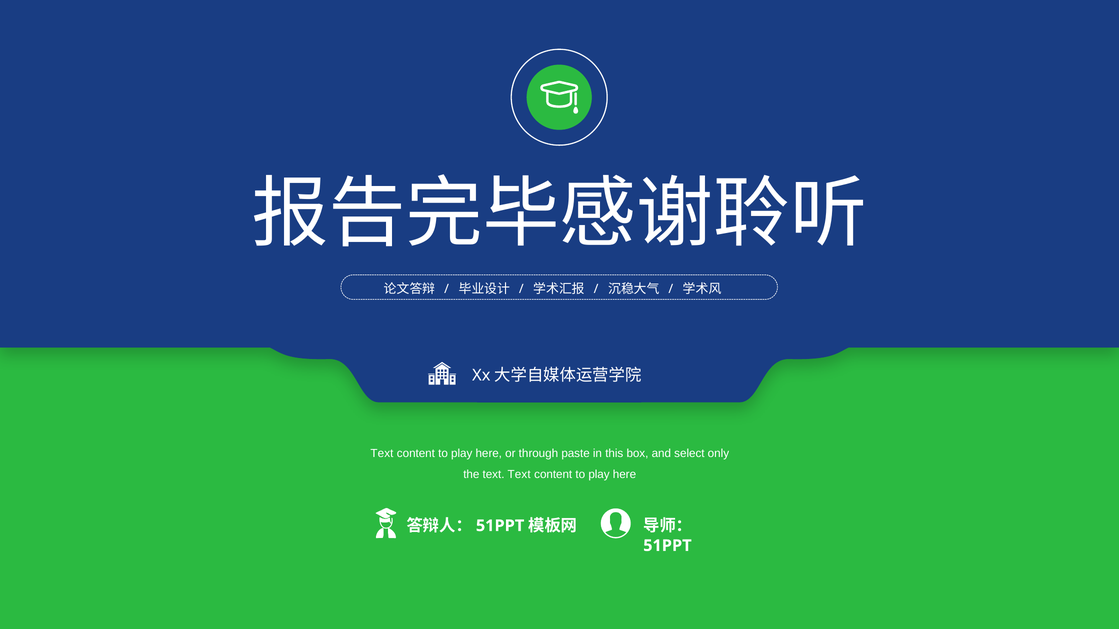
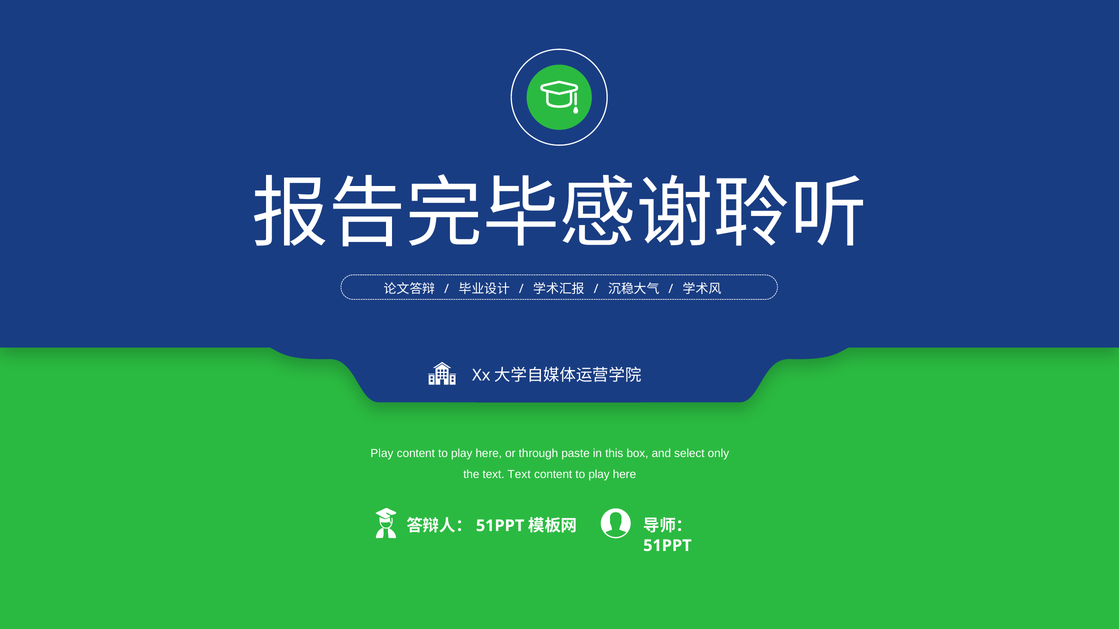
Text: Text -> Play (382, 454)
